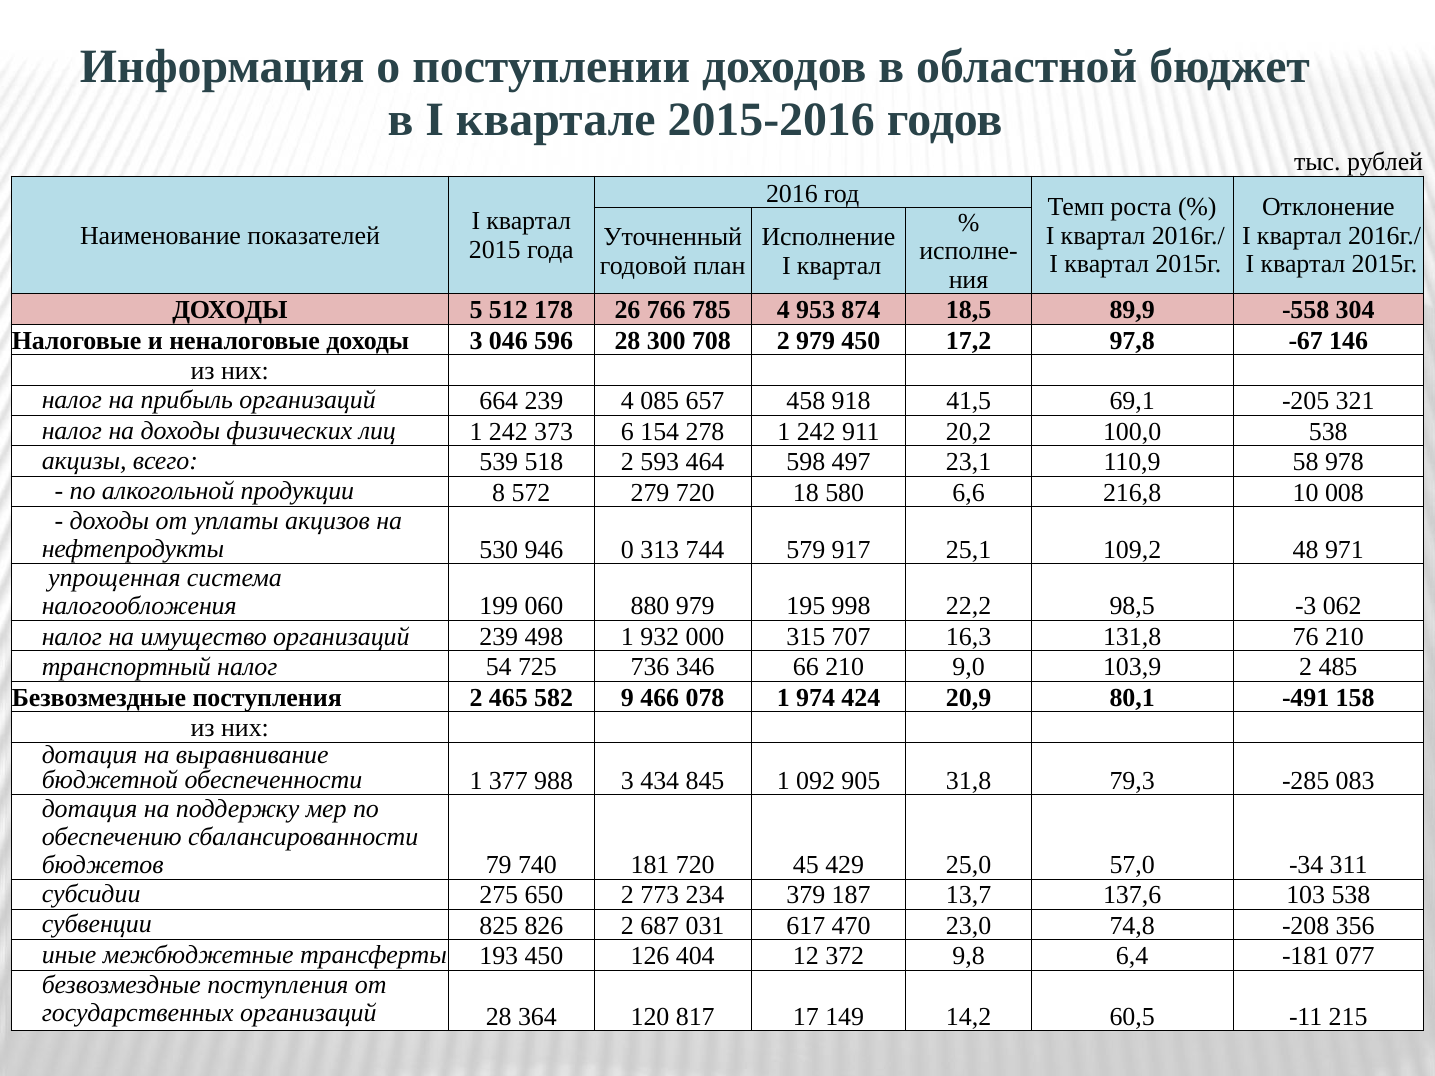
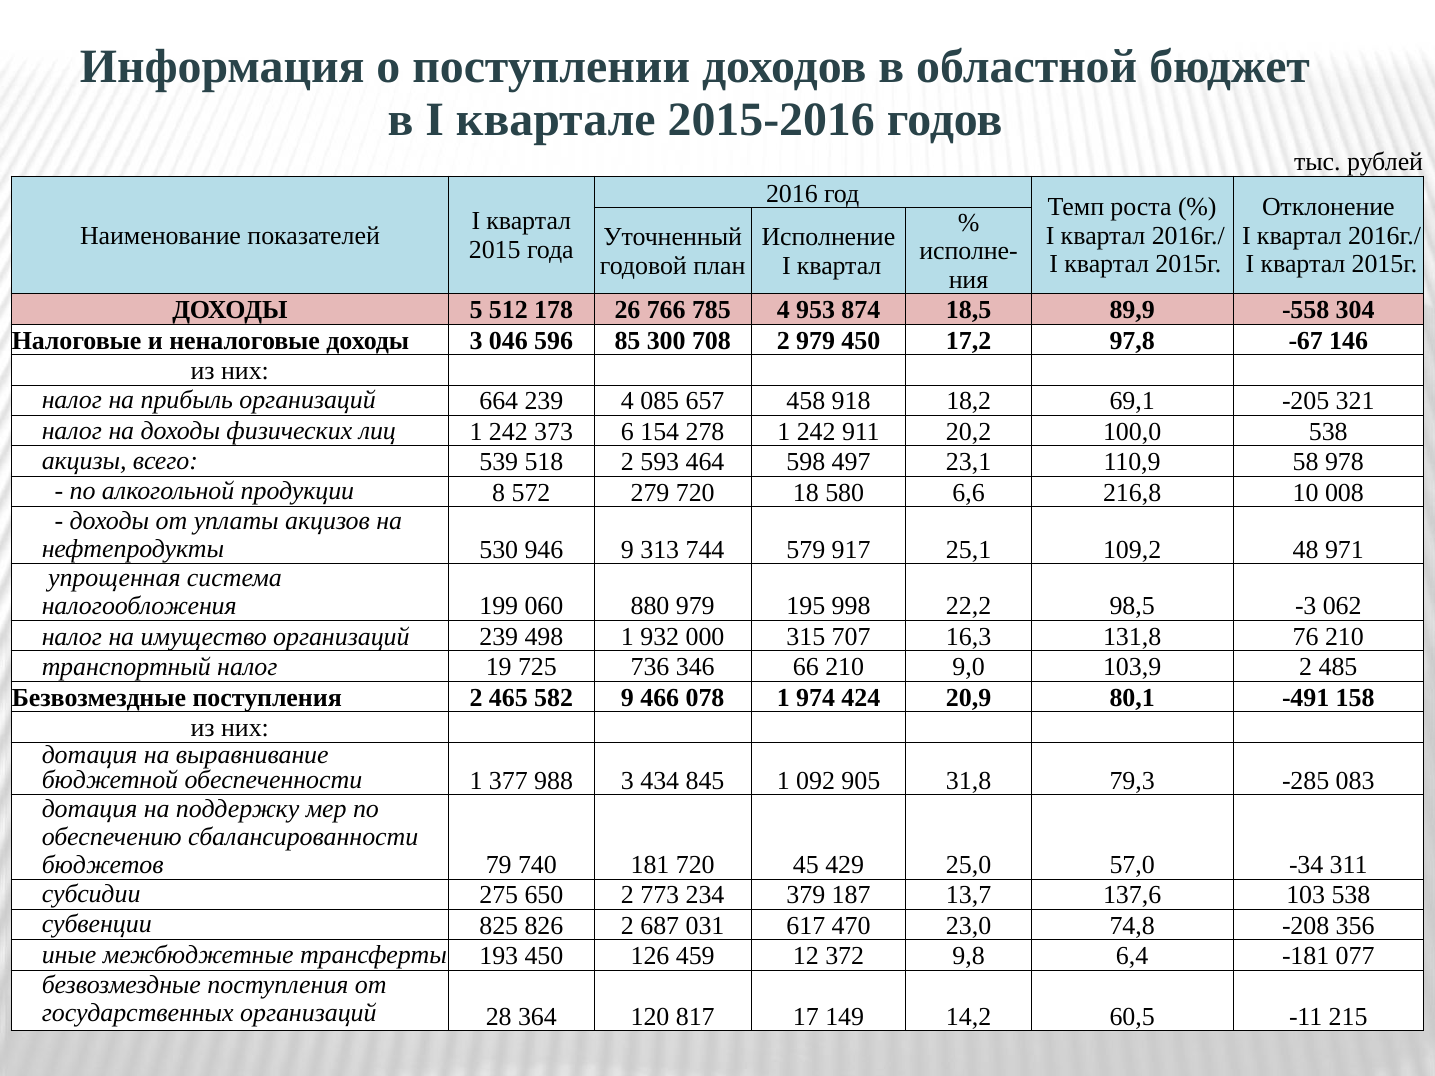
596 28: 28 -> 85 (627, 341)
41,5: 41,5 -> 18,2 (969, 401)
946 0: 0 -> 9 (627, 550)
54: 54 -> 19 (499, 667)
404: 404 -> 459 (695, 956)
